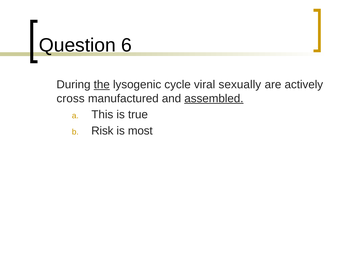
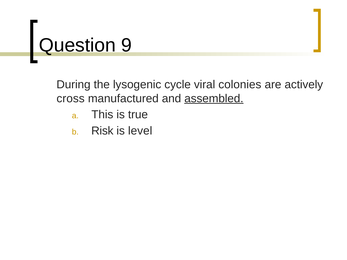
6: 6 -> 9 (127, 45)
the underline: present -> none (102, 85)
sexually: sexually -> colonies (240, 85)
most: most -> level (140, 131)
